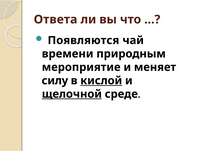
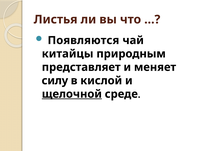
Ответа: Ответа -> Листья (56, 20)
времени: времени -> китайцы (68, 54)
мероприятие: мероприятие -> представляет (81, 67)
кислой underline: present -> none (101, 81)
